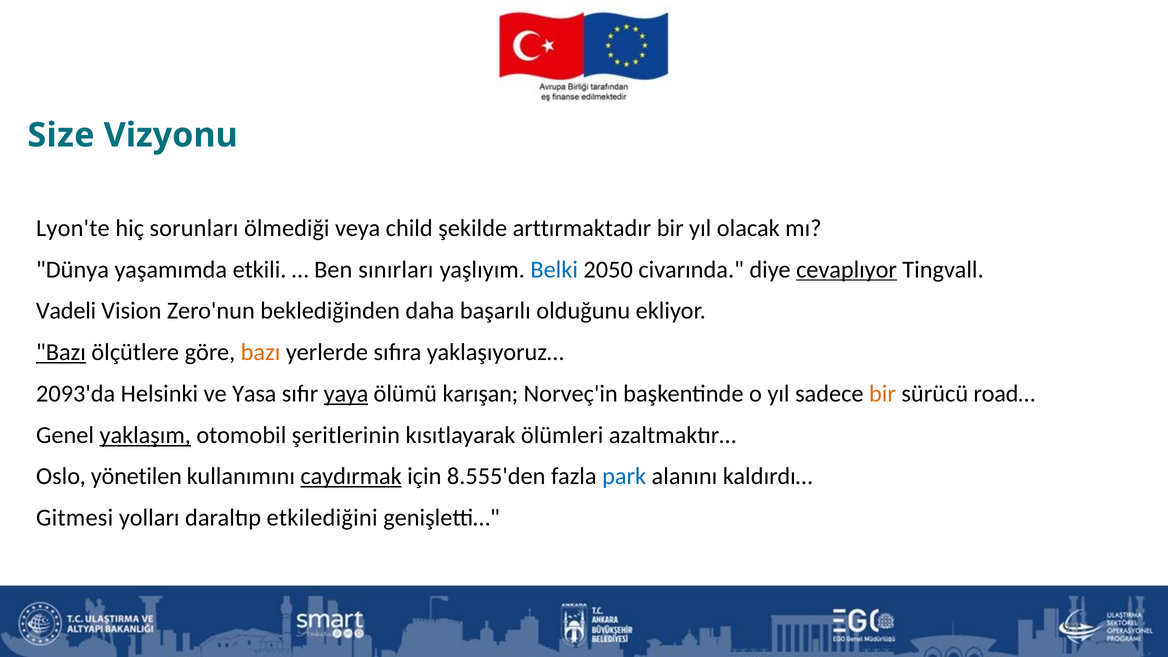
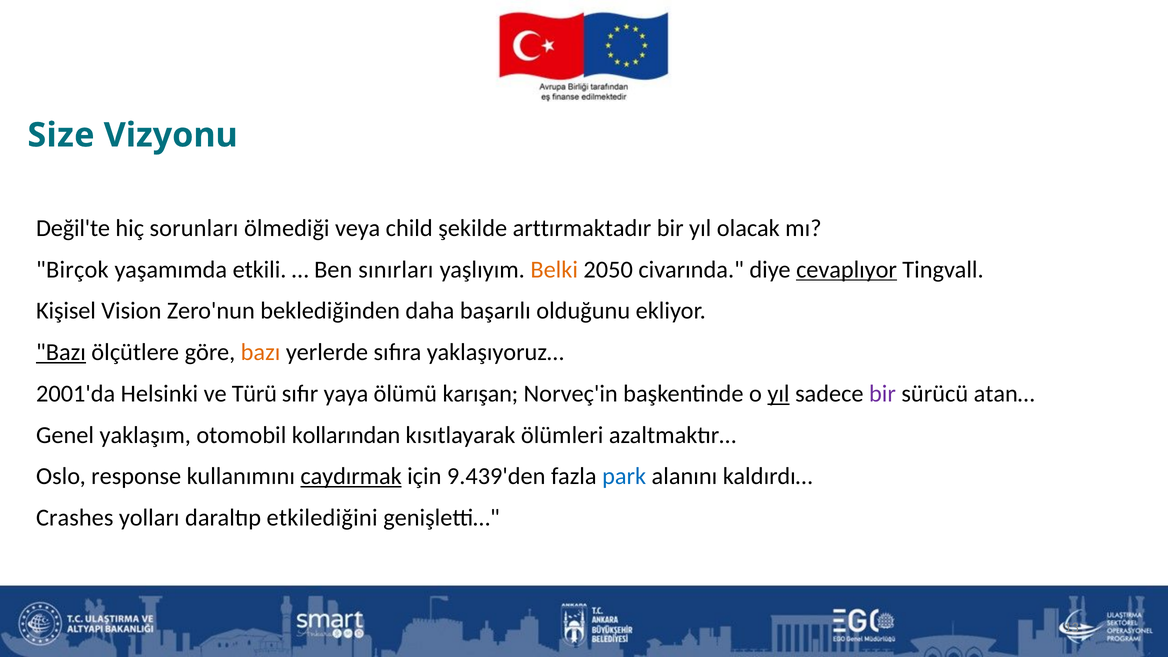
Lyon'te: Lyon'te -> Değil'te (73, 228)
Dünya: Dünya -> Birçok (72, 270)
Belki colour: blue -> orange (554, 270)
Vadeli: Vadeli -> Kişisel (66, 311)
2093'da: 2093'da -> 2001'da (76, 394)
Yasa: Yasa -> Türü (254, 394)
yaya underline: present -> none (346, 394)
yıl underline: none -> present (778, 394)
bir colour: orange -> purple (883, 394)
road…: road… -> atan… (1004, 394)
yaklaşım underline: present -> none (145, 435)
şeritlerinin: şeritlerinin -> kollarından (346, 435)
yönetilen: yönetilen -> response (136, 476)
8.555'den: 8.555'den -> 9.439'den (496, 476)
Gitmesi: Gitmesi -> Crashes (75, 518)
